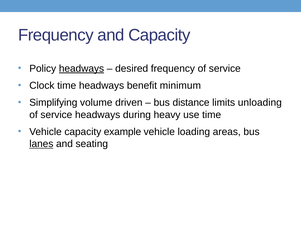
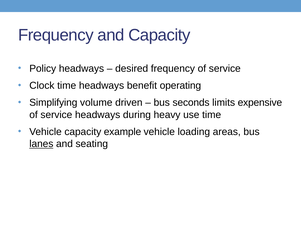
headways underline: present -> none (81, 68)
minimum: minimum -> operating (180, 85)
distance: distance -> seconds (191, 103)
unloading: unloading -> expensive (260, 103)
